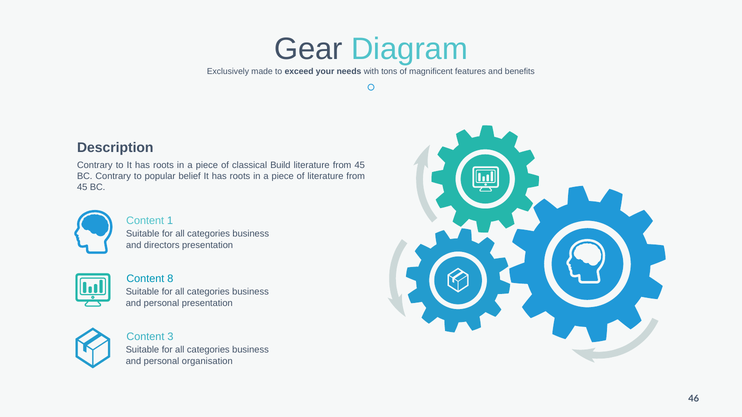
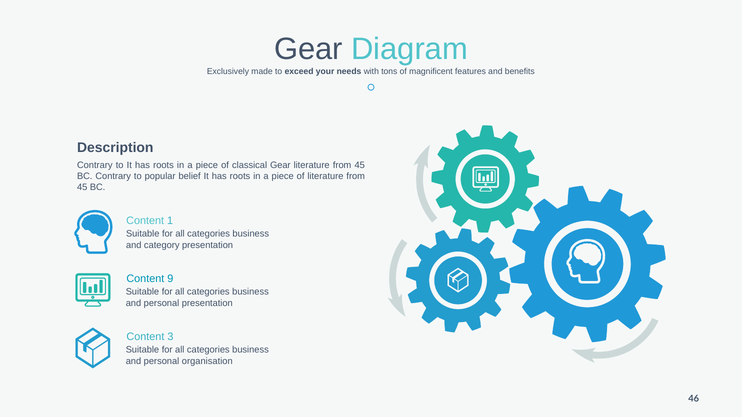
classical Build: Build -> Gear (280, 165)
directors: directors -> category (162, 245)
8: 8 -> 9 (170, 279)
